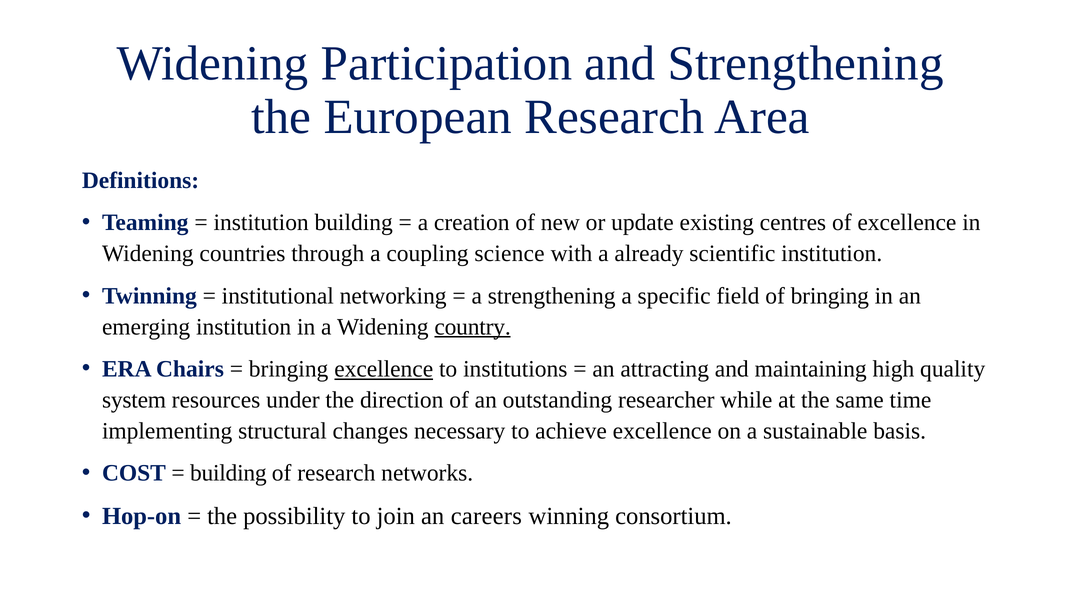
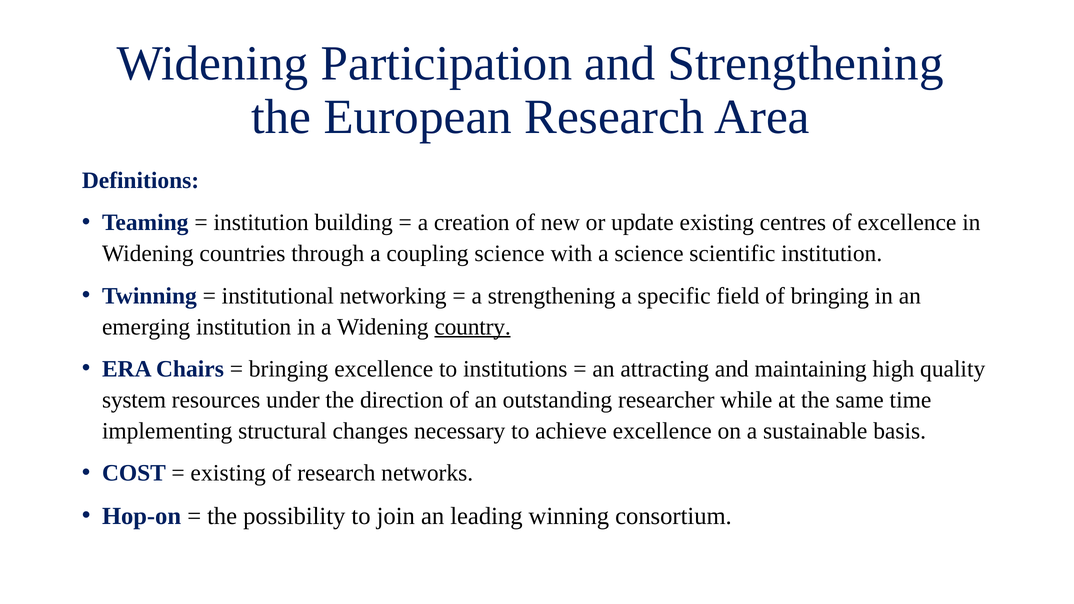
a already: already -> science (649, 254)
excellence underline: present -> none (384, 369)
building: building -> existing (228, 473)
careers: careers -> leading (486, 516)
